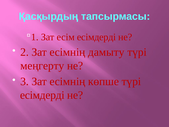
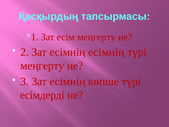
есім есімдерді: есімдерді -> меңгерту (96, 37)
есімнің дамыту: дамыту -> есімнің (106, 52)
